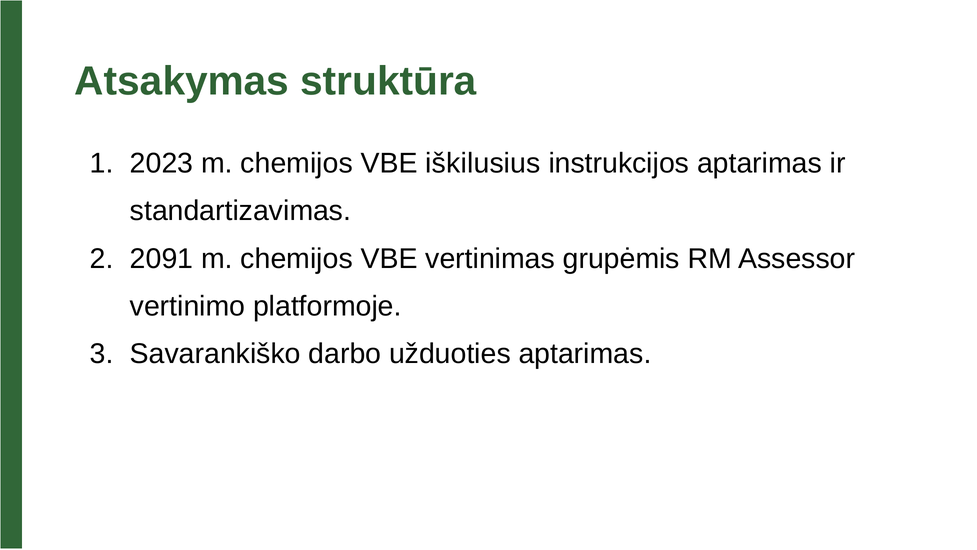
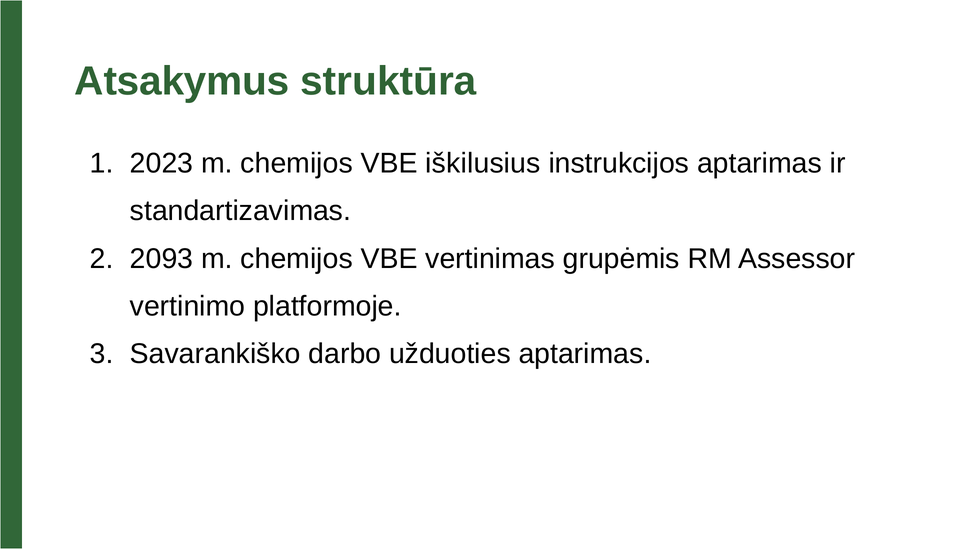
Atsakymas: Atsakymas -> Atsakymus (182, 81)
2091: 2091 -> 2093 (162, 259)
